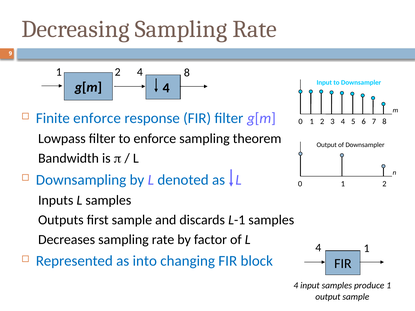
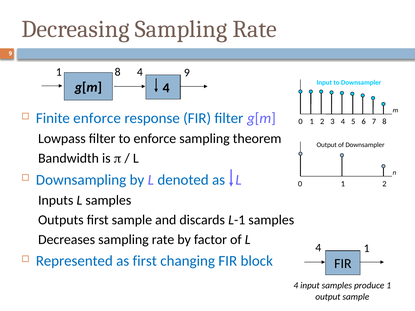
2: 2 -> 8 (118, 72)
4 8: 8 -> 9 (187, 73)
as into: into -> first (145, 261)
